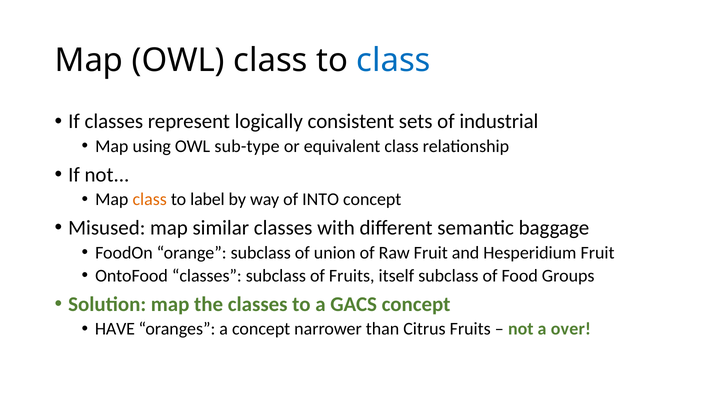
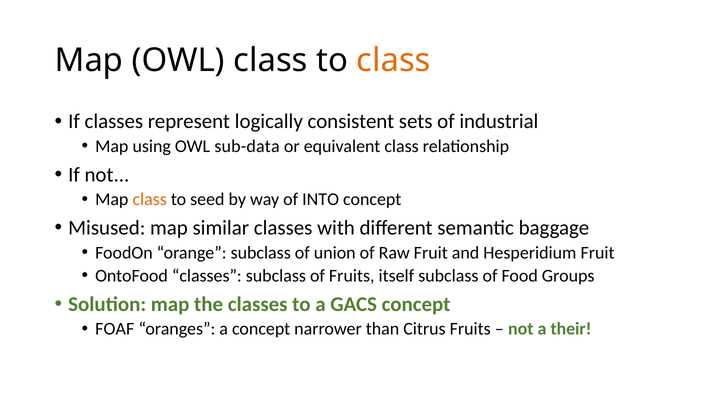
class colour: blue -> orange (394, 60)
sub-type: sub-type -> sub-data (247, 146)
label: label -> seed (207, 199)
HAVE: HAVE -> FOAF (115, 329)
over: over -> their (571, 329)
